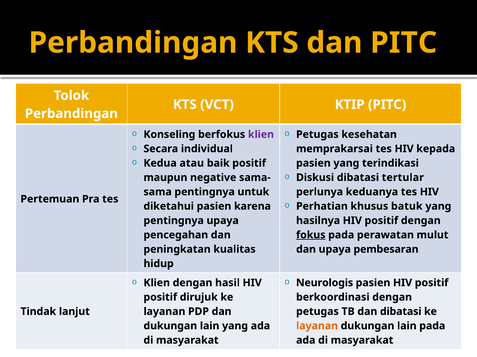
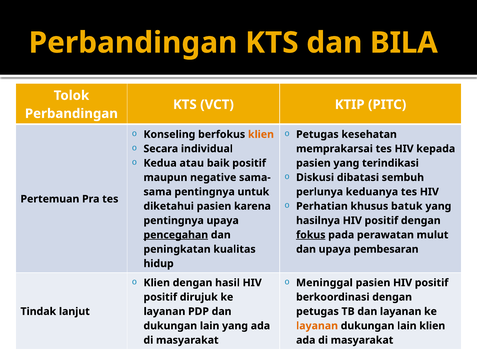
dan PITC: PITC -> BILA (404, 43)
klien colour: purple -> orange (261, 135)
tertular: tertular -> sembuh (403, 178)
pencegahan underline: none -> present (176, 235)
Neurologis: Neurologis -> Meninggal (324, 283)
dan dibatasi: dibatasi -> layanan (401, 312)
lain pada: pada -> klien (432, 326)
